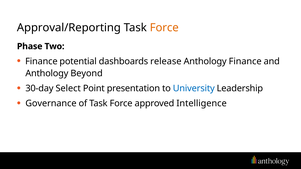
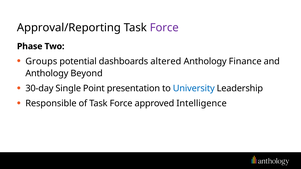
Force colour: orange -> purple (164, 28)
Finance: Finance -> Groups (41, 61)
release: release -> altered (166, 61)
Select: Select -> Single (68, 89)
Governance: Governance -> Responsible (51, 104)
